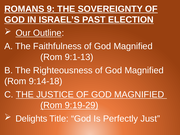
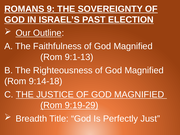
Delights: Delights -> Breadth (31, 119)
